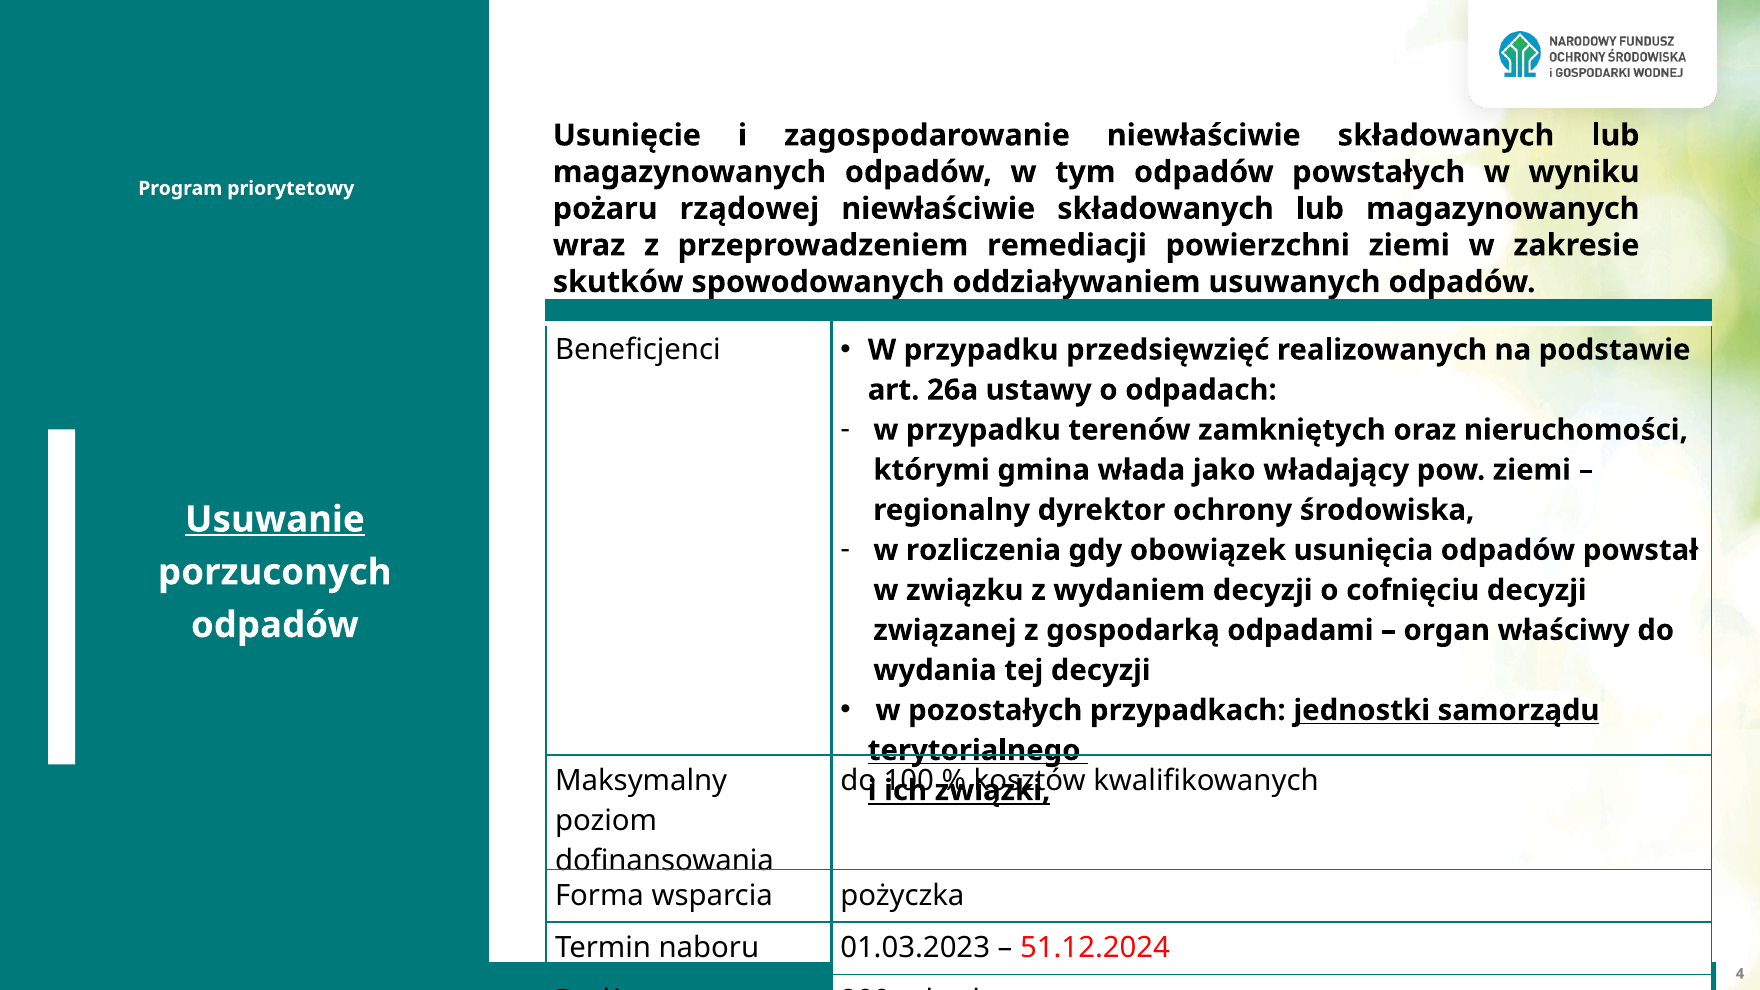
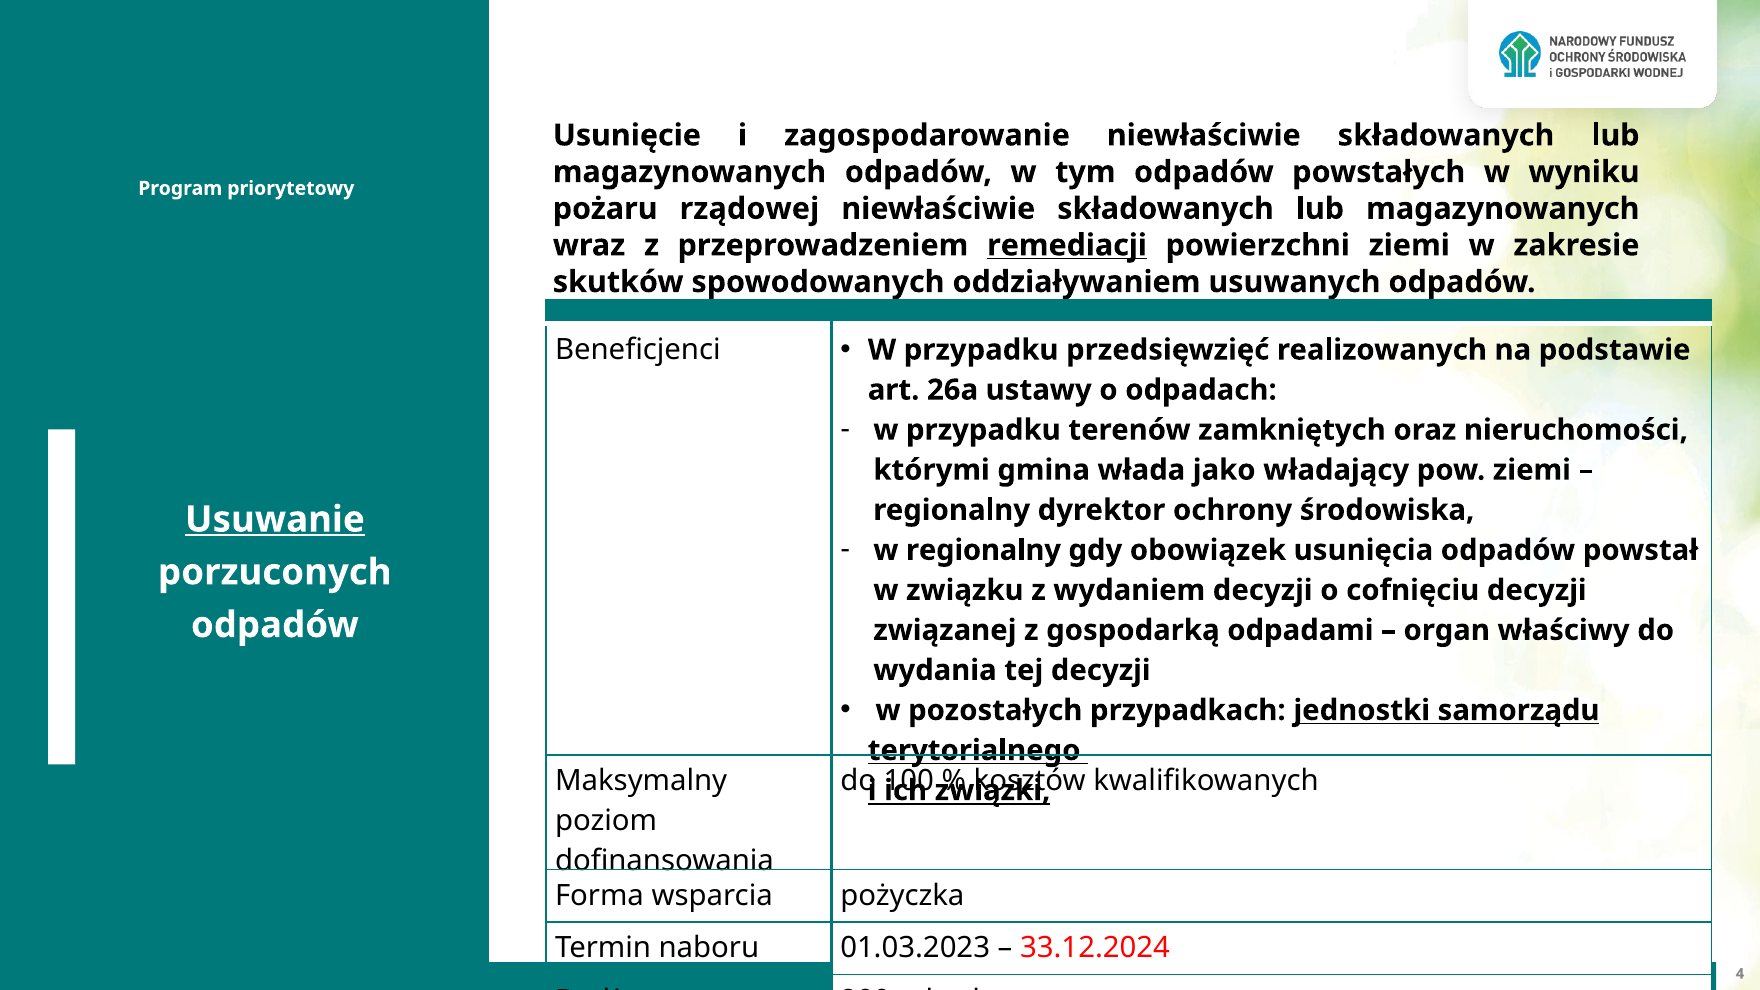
remediacji underline: none -> present (1067, 245)
w rozliczenia: rozliczenia -> regionalny (984, 550)
51.12.2024: 51.12.2024 -> 33.12.2024 (1095, 948)
